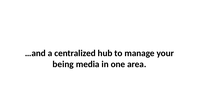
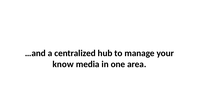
being: being -> know (63, 64)
